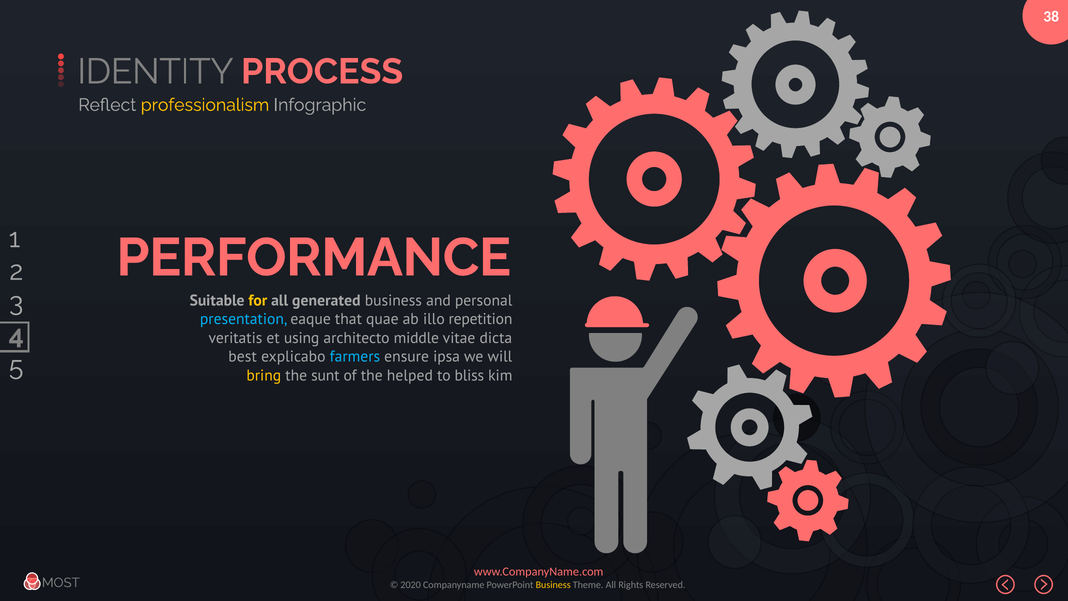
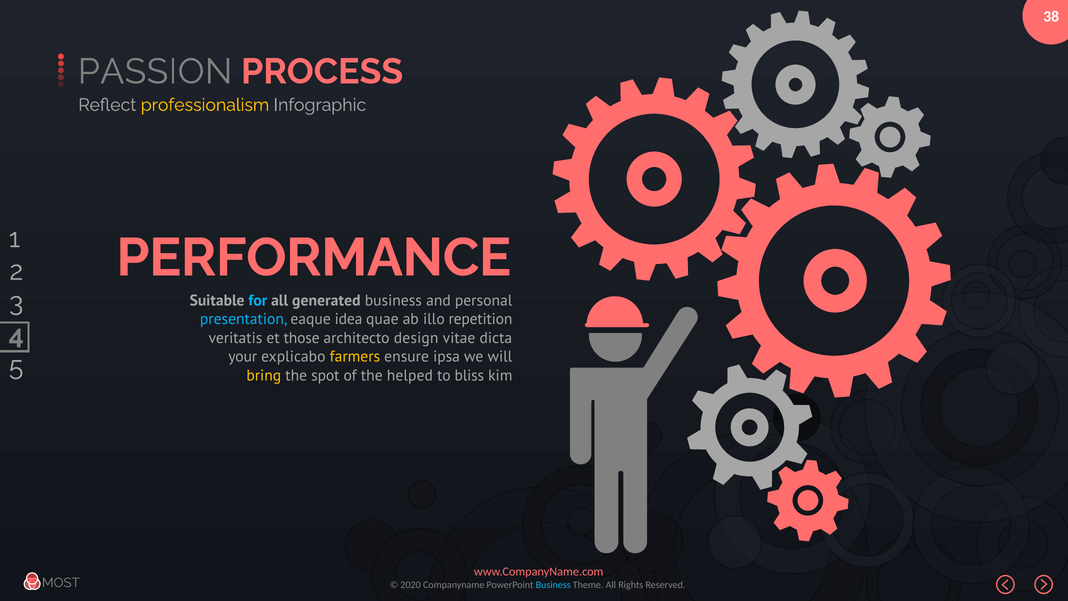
IDENTITY: IDENTITY -> PASSION (155, 72)
for colour: yellow -> light blue (258, 300)
that: that -> idea (349, 319)
using: using -> those (302, 338)
middle: middle -> design (416, 338)
best: best -> your (243, 357)
farmers colour: light blue -> yellow (355, 357)
sunt: sunt -> spot (325, 375)
Business colour: yellow -> light blue (553, 584)
